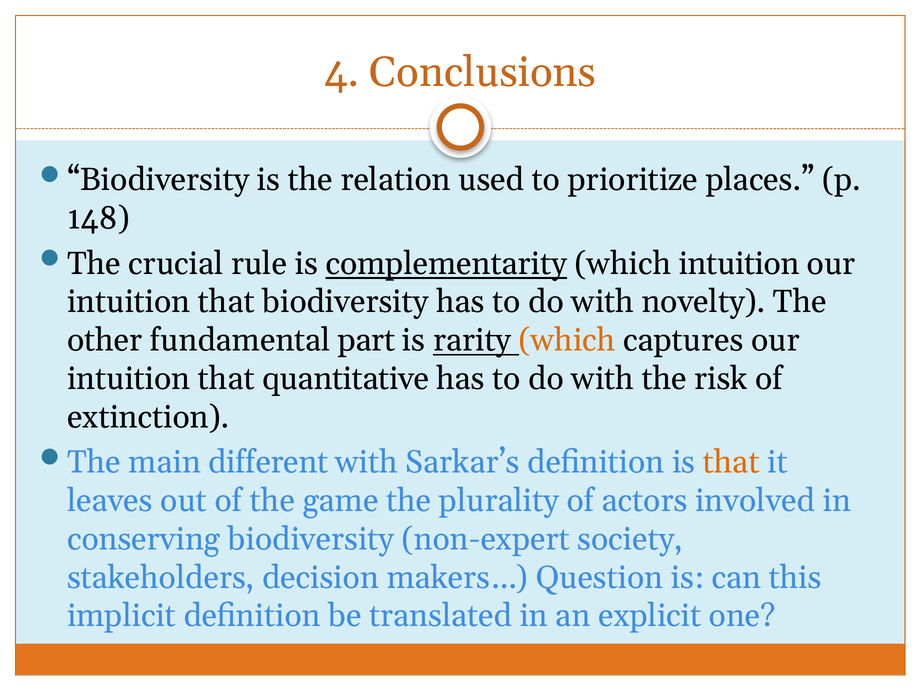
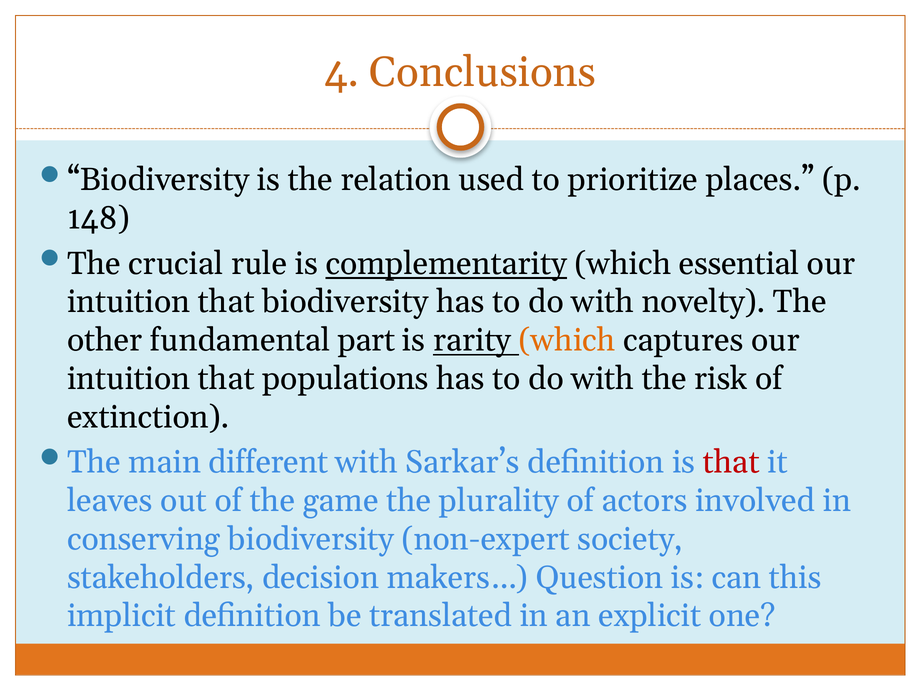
which intuition: intuition -> essential (739, 263)
quantitative: quantitative -> populations (345, 379)
that colour: orange -> red (731, 462)
